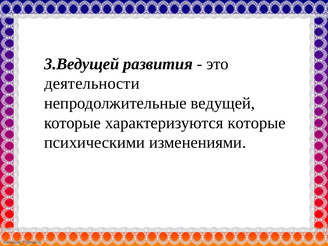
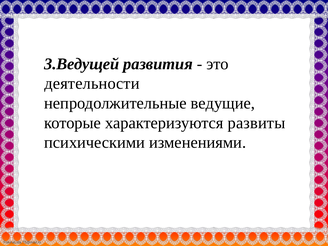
ведущей: ведущей -> ведущие (223, 103)
характеризуются которые: которые -> развиты (256, 123)
